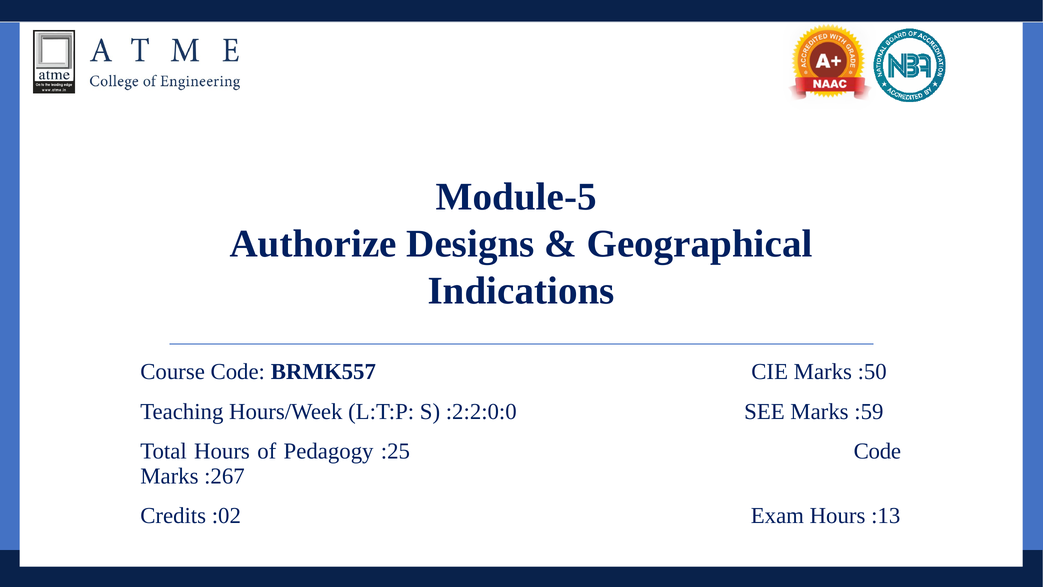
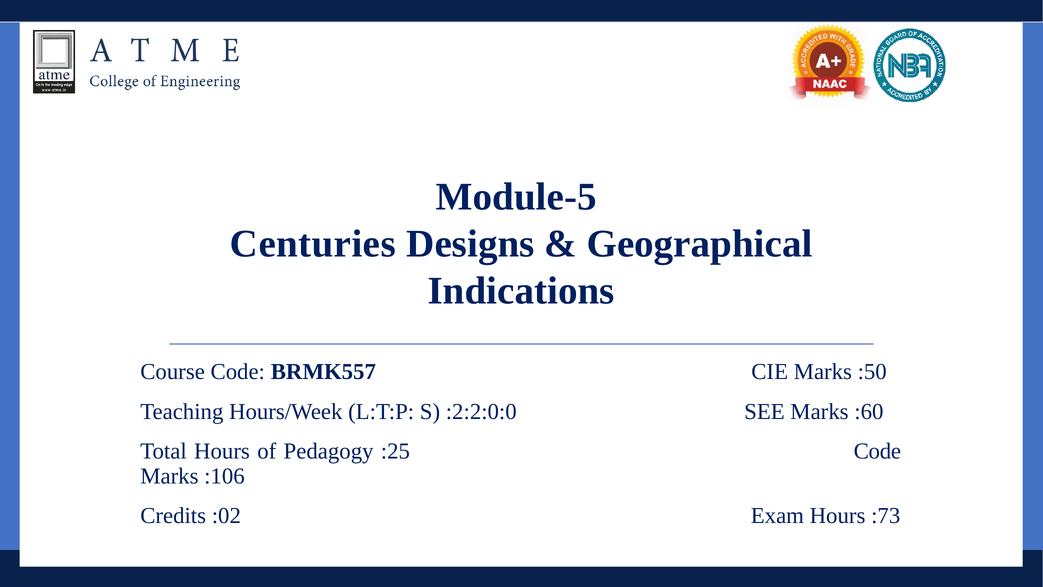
Authorize: Authorize -> Centuries (313, 244)
:59: :59 -> :60 (869, 411)
:267: :267 -> :106 (224, 476)
:13: :13 -> :73 (886, 516)
